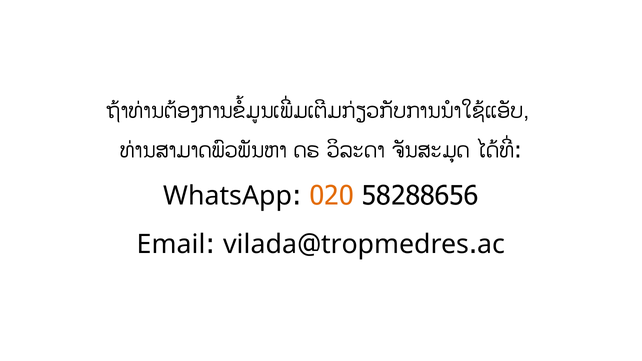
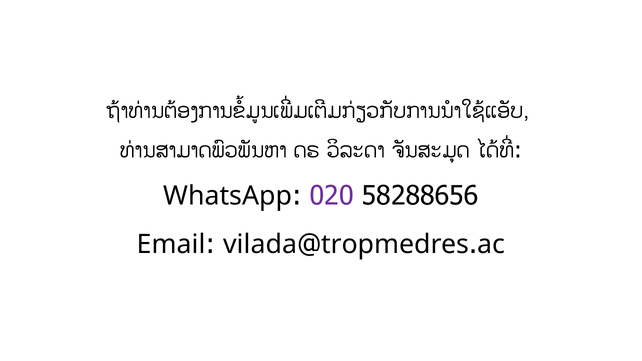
020 colour: orange -> purple (332, 196)
